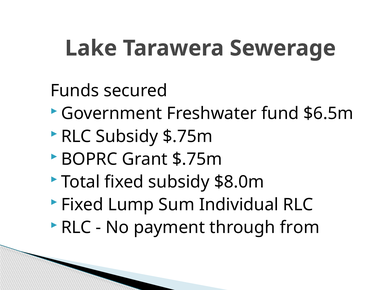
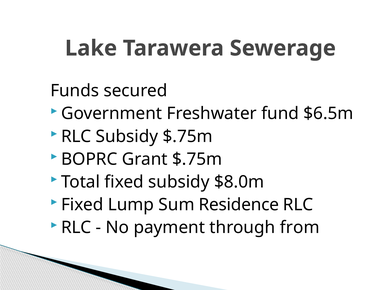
Individual: Individual -> Residence (239, 204)
